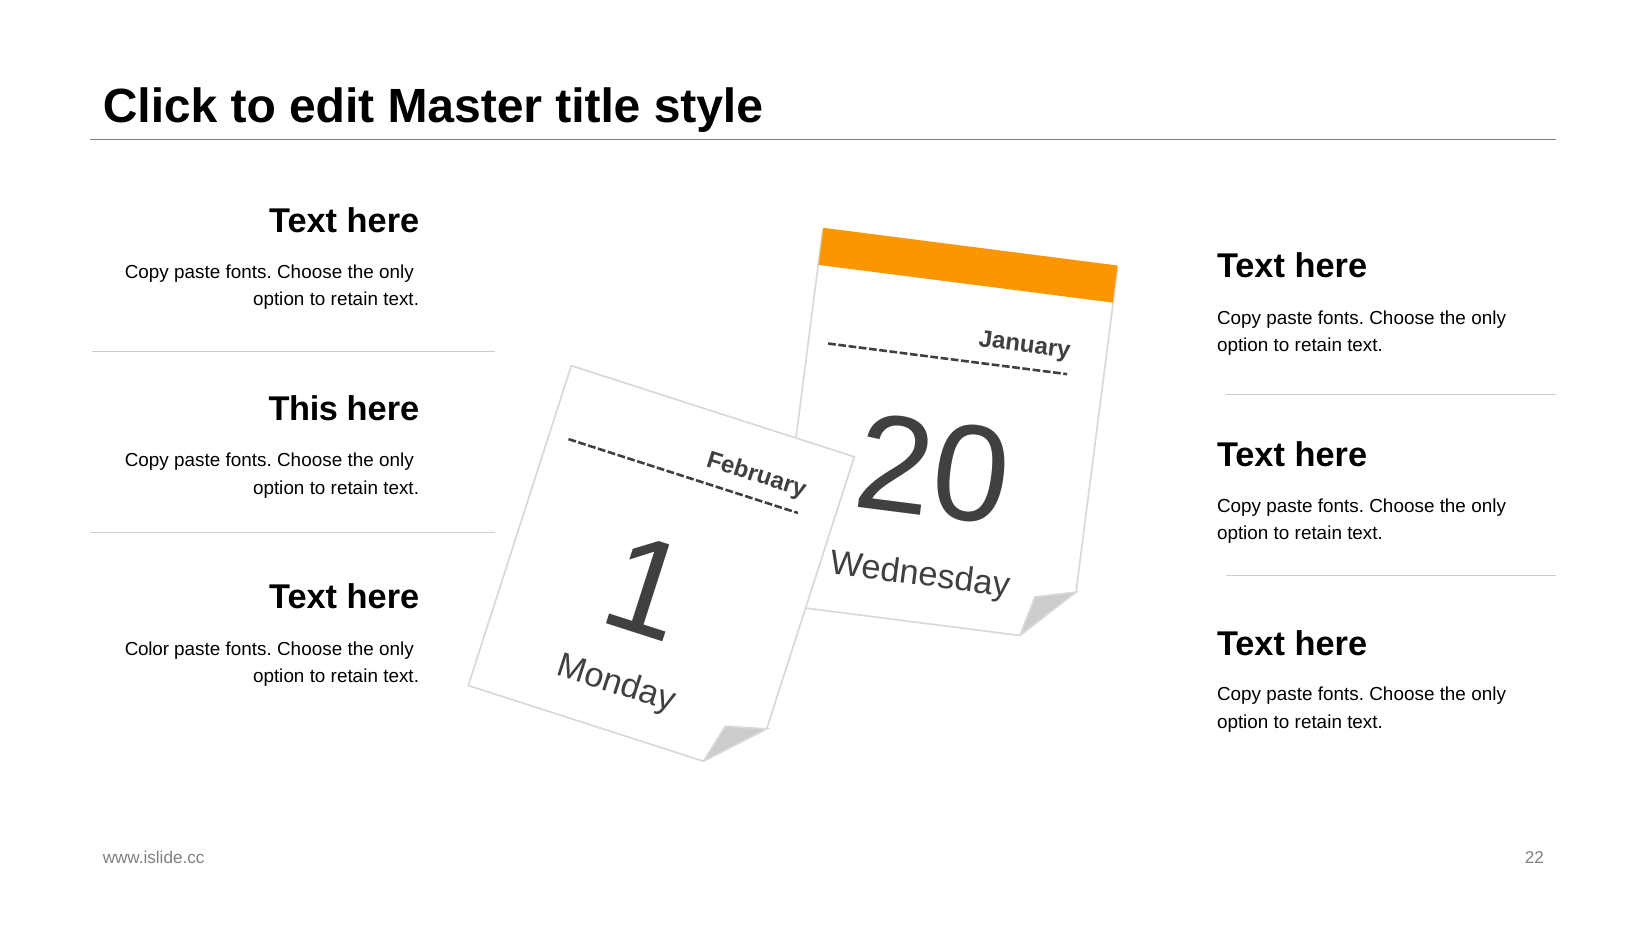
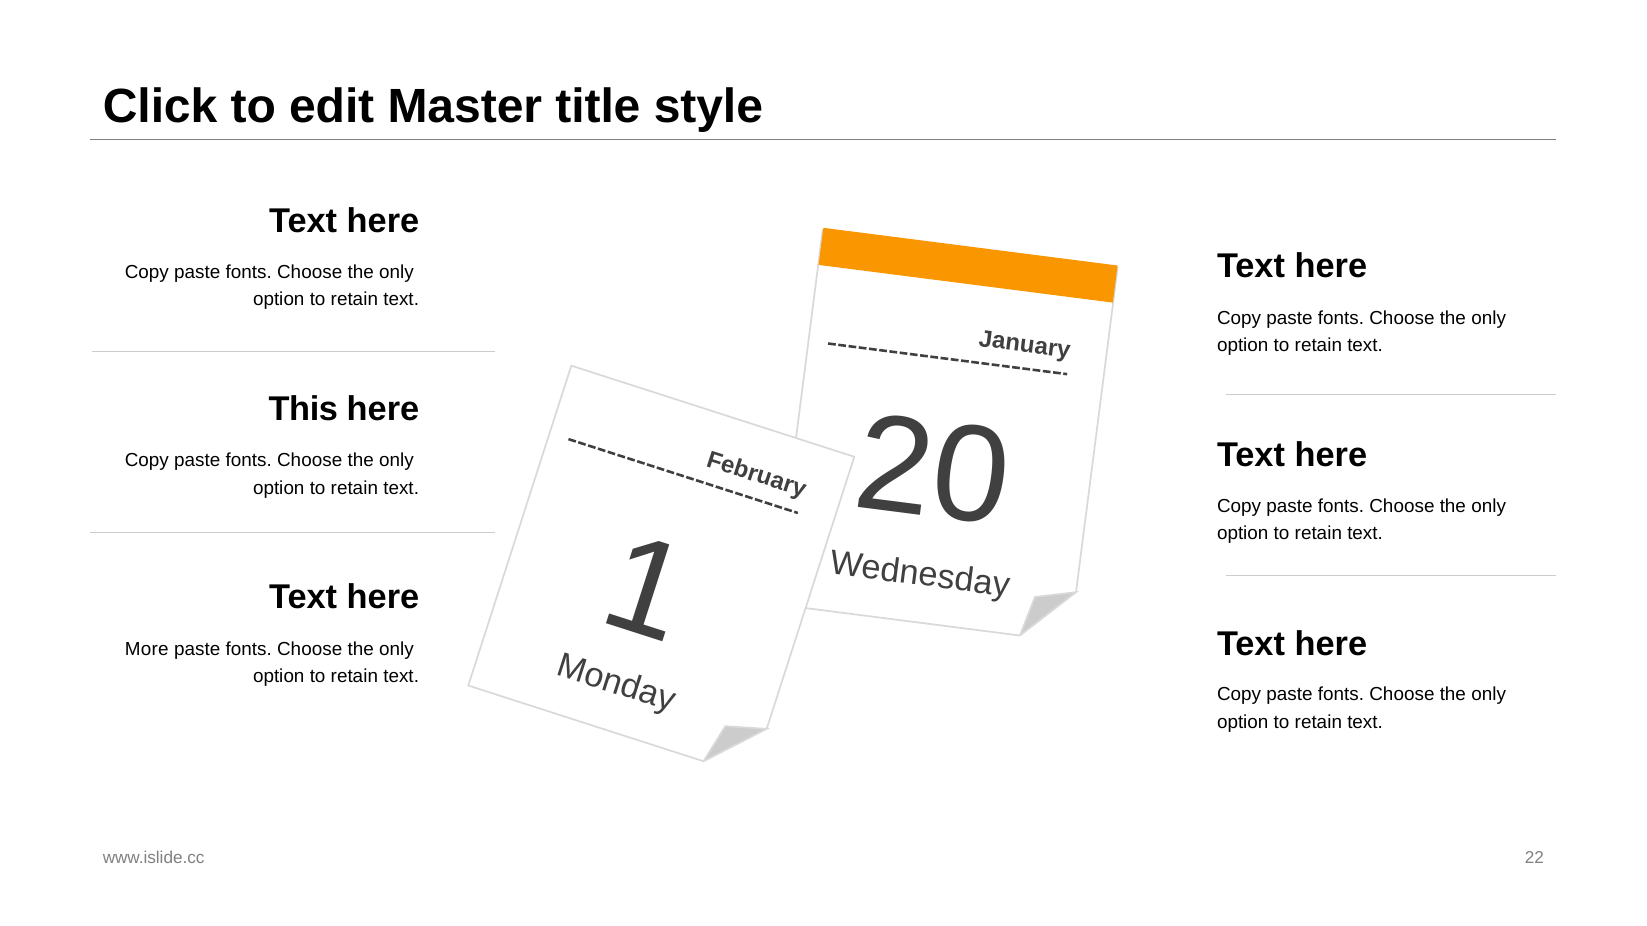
Color: Color -> More (147, 649)
